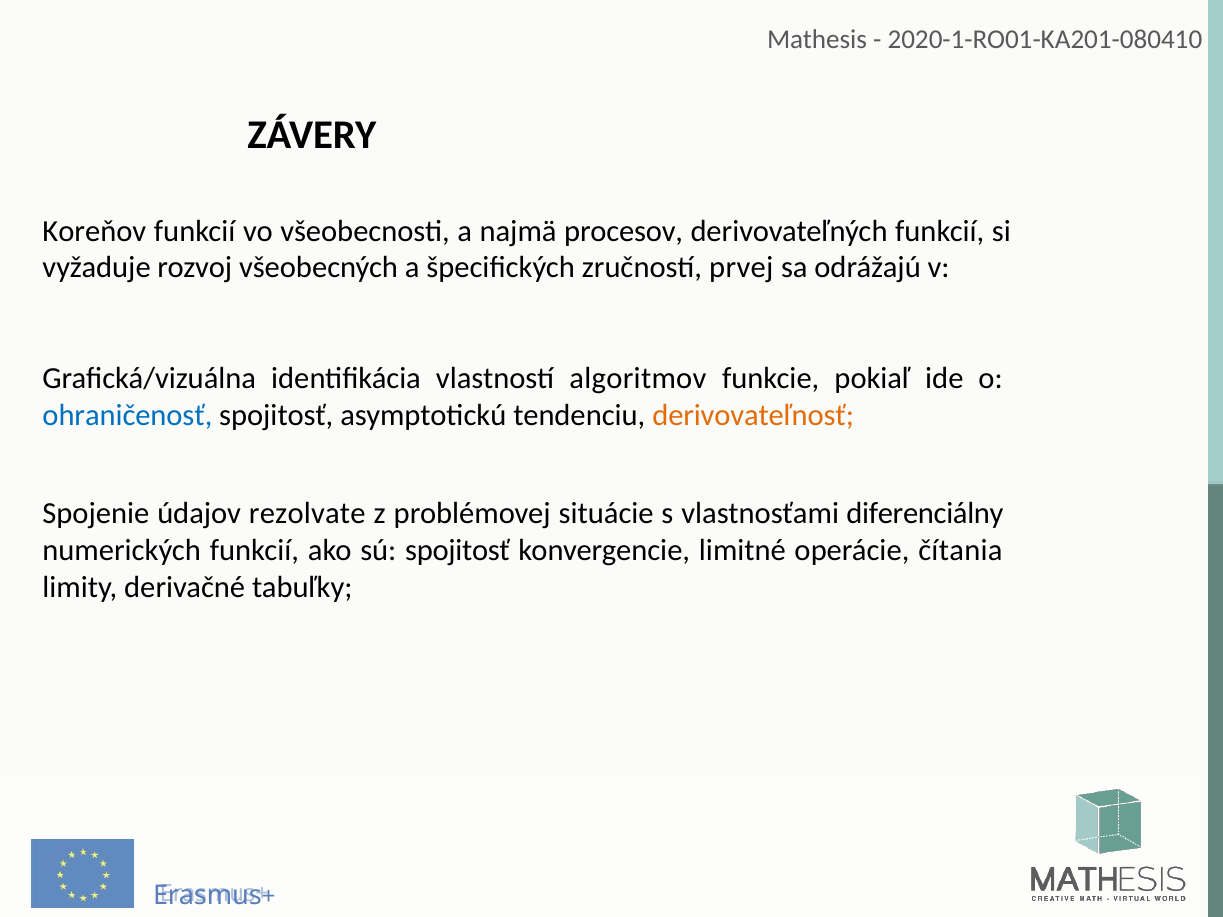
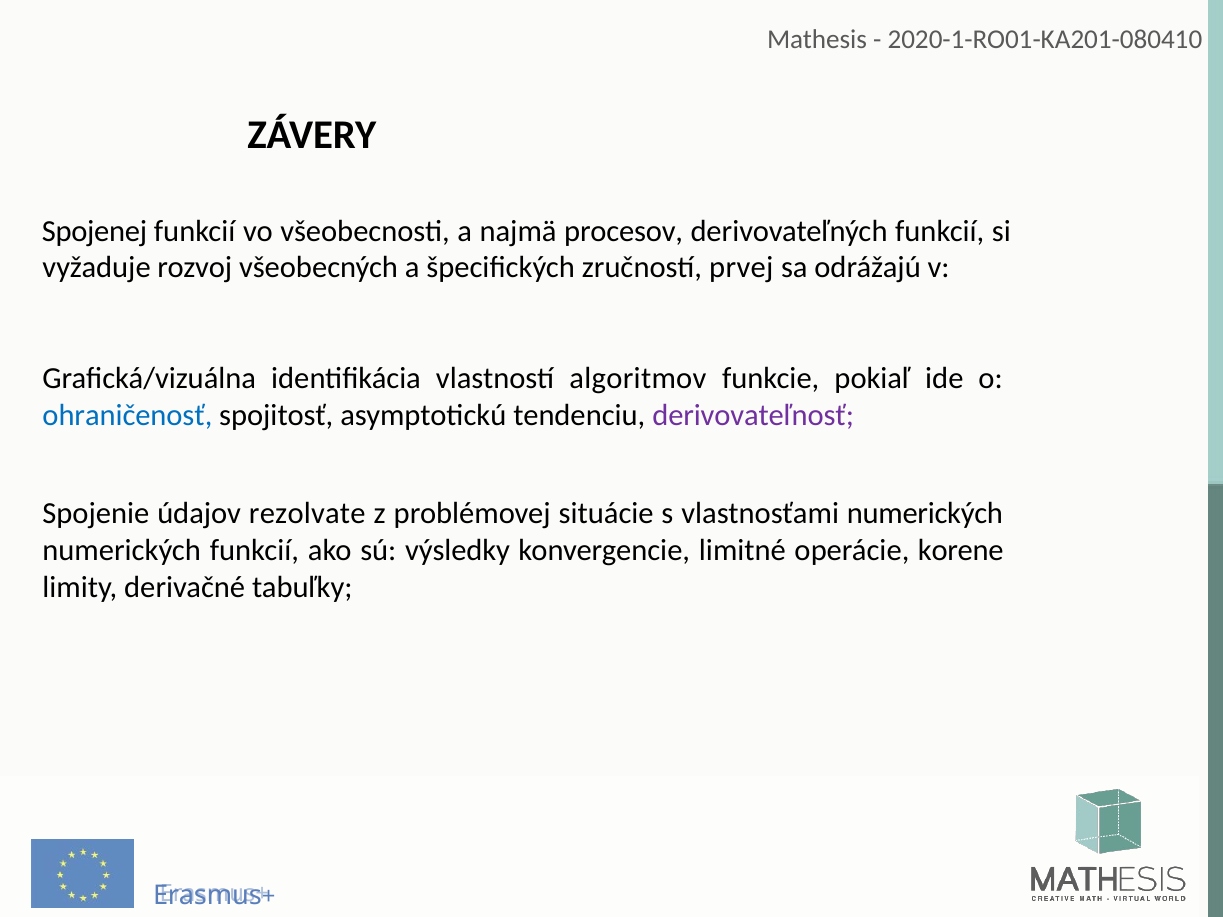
Koreňov: Koreňov -> Spojenej (95, 231)
derivovateľnosť colour: orange -> purple (753, 416)
vlastnosťami diferenciálny: diferenciálny -> numerických (925, 514)
sú spojitosť: spojitosť -> výsledky (458, 551)
čítania: čítania -> korene (961, 551)
